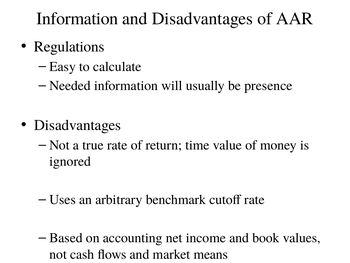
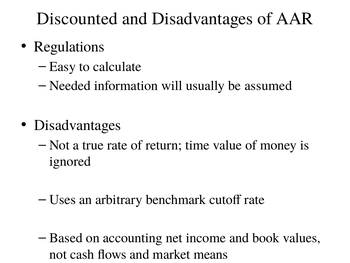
Information: Information -> Discounted (77, 19)
presence: presence -> assumed (268, 85)
